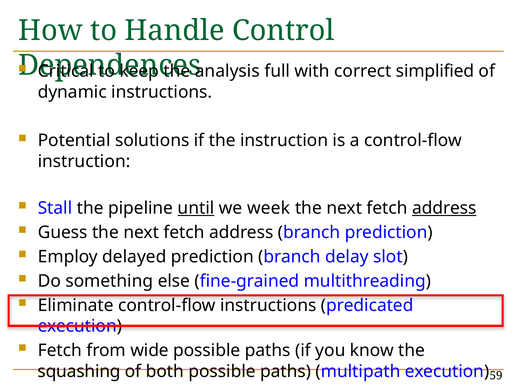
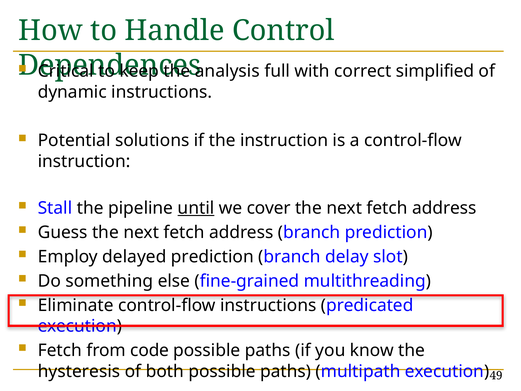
week: week -> cover (269, 208)
address underline: present -> none (444, 208)
wide: wide -> code (150, 350)
squashing: squashing -> hysteresis (79, 371)
59: 59 -> 49 (496, 375)
